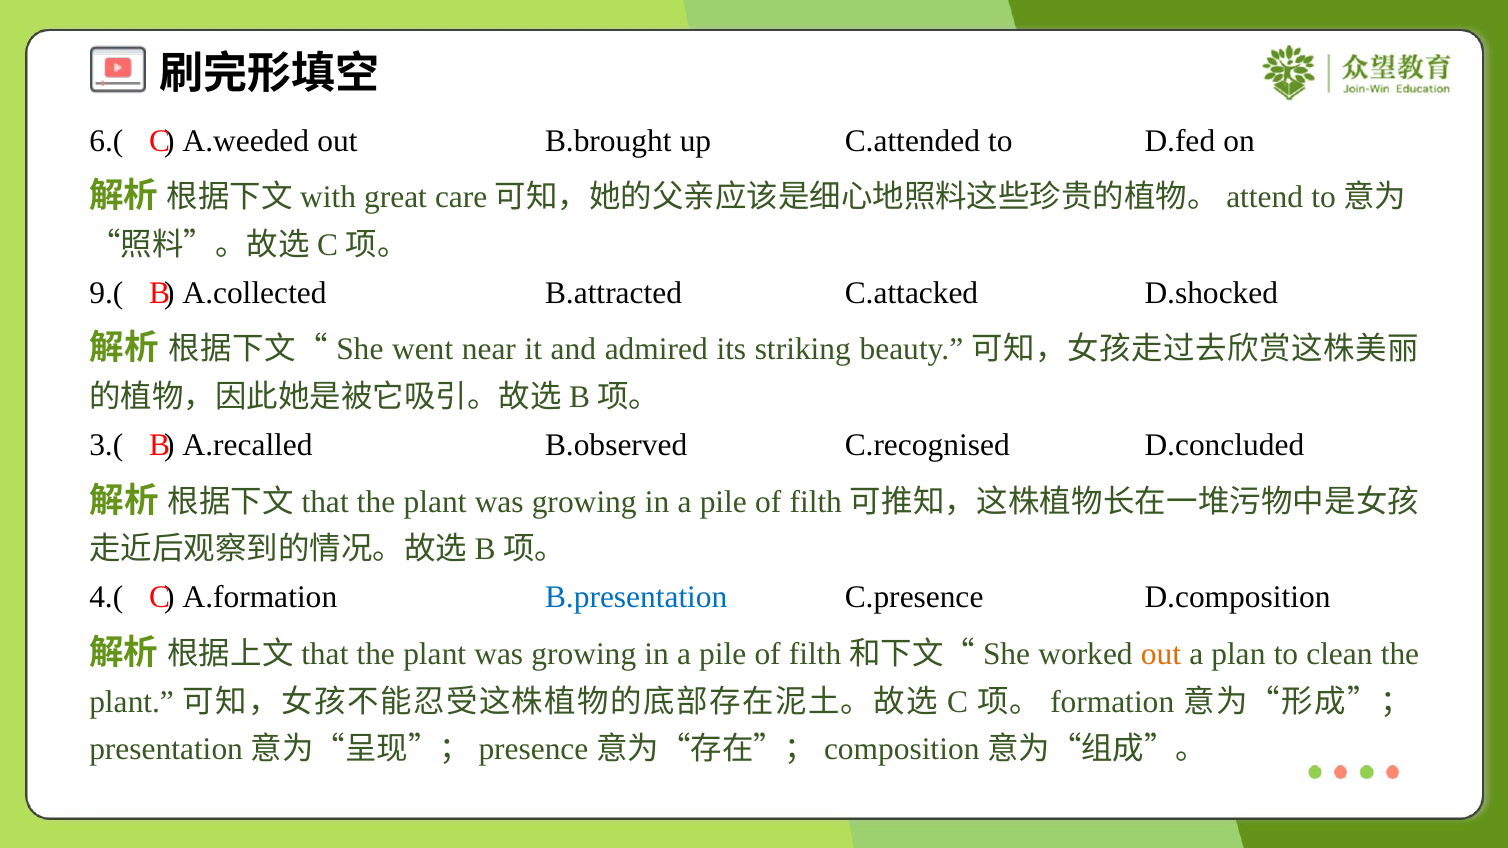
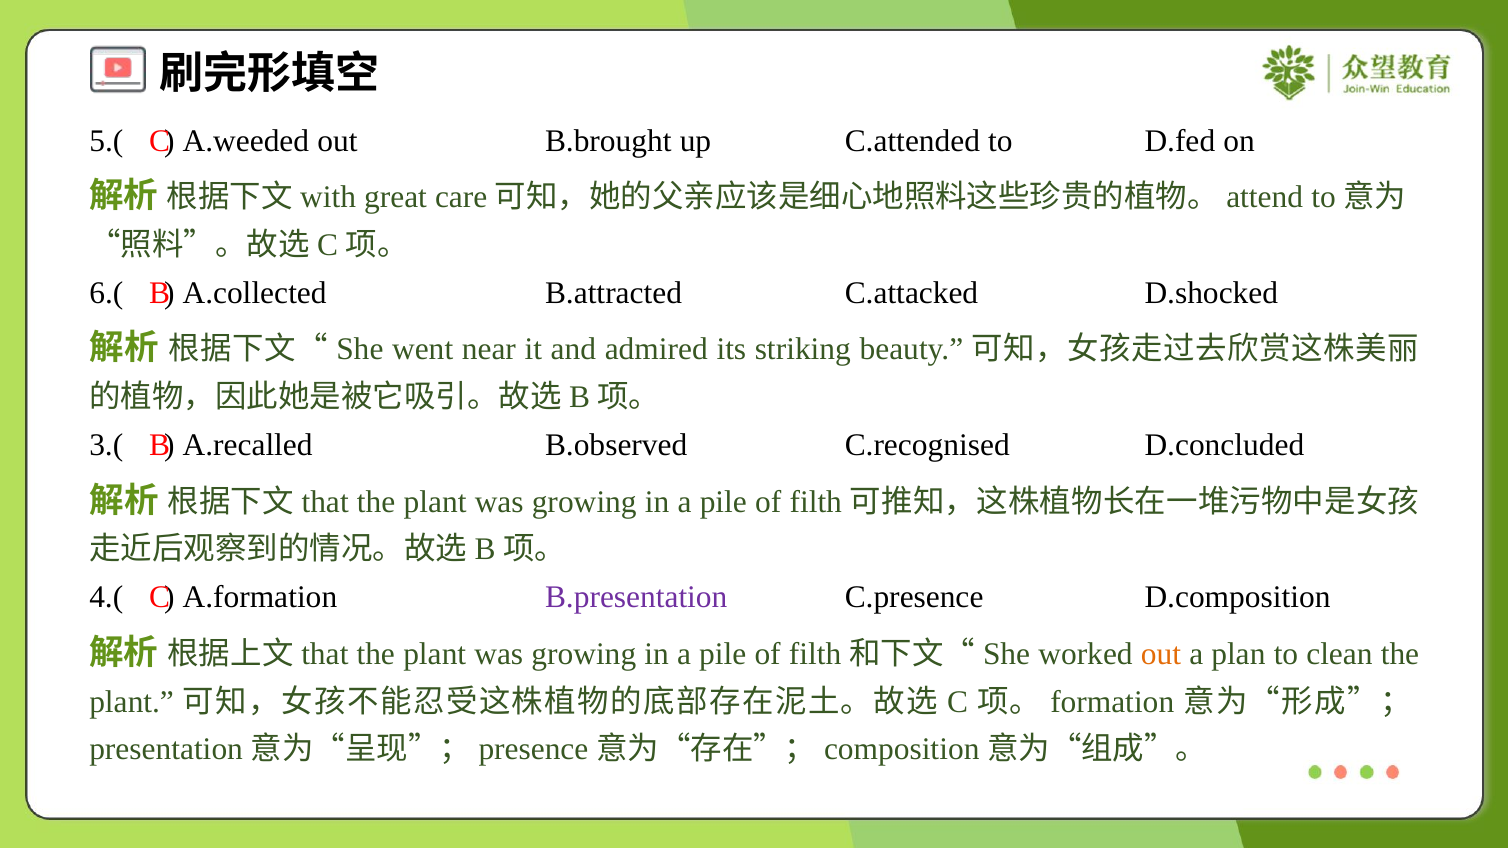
6.(: 6.( -> 5.( (106, 141)
9.(: 9.( -> 6.( (106, 293)
B.presentation colour: blue -> purple (636, 598)
